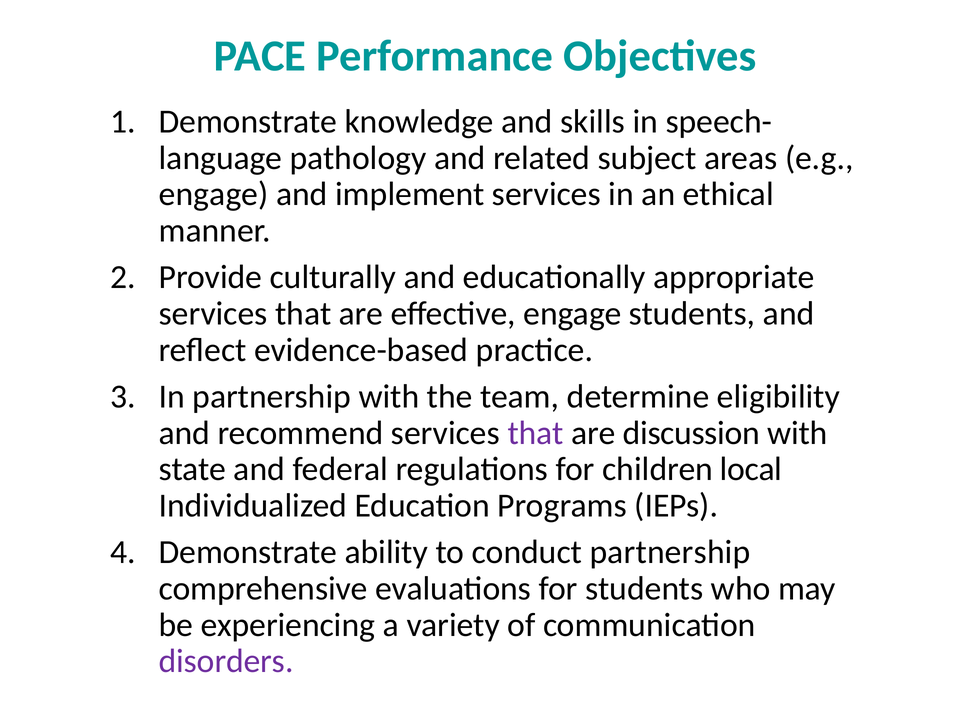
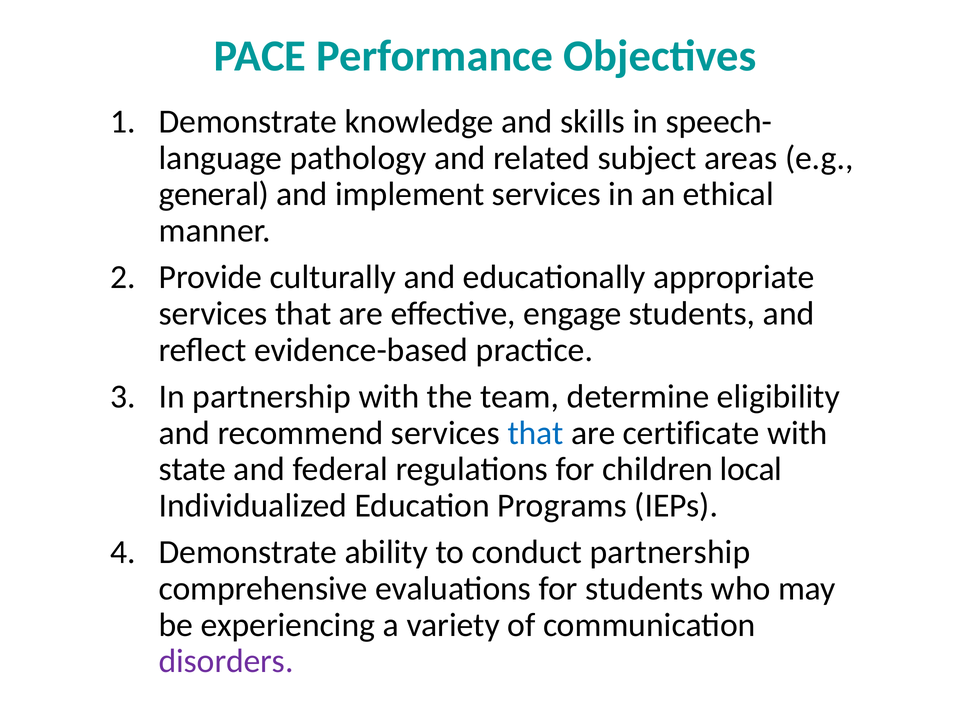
engage: engage -> general (214, 194)
that colour: purple -> blue (536, 433)
discussion: discussion -> certificate (691, 433)
